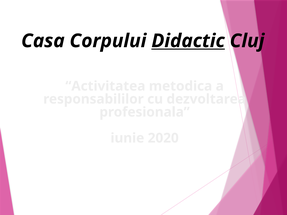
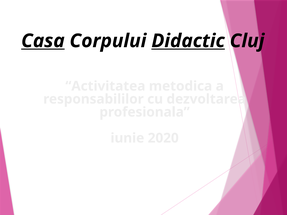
Casa underline: none -> present (43, 41)
